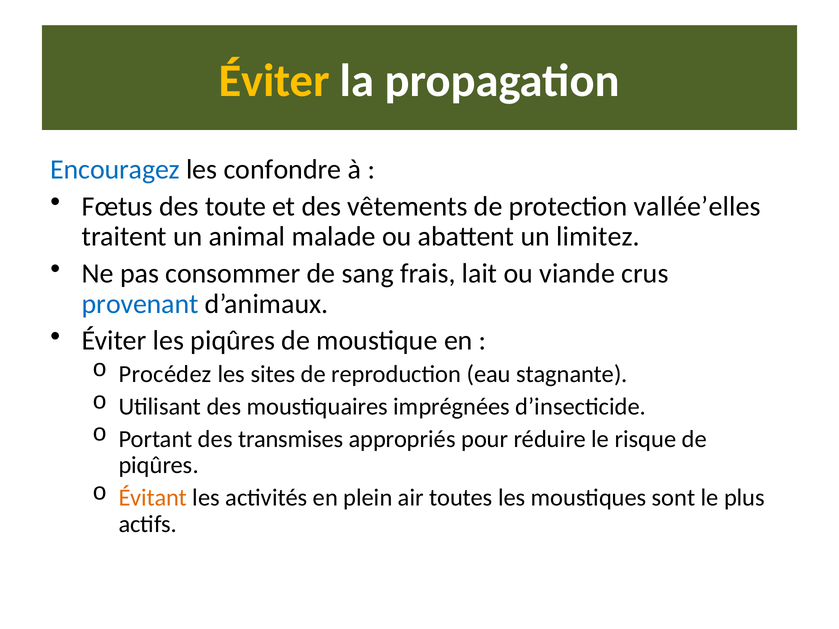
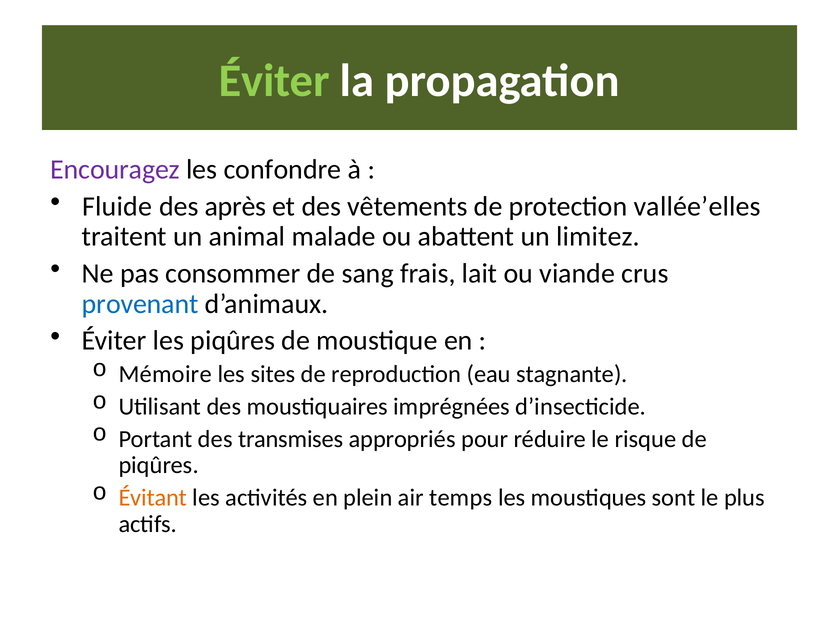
Éviter colour: yellow -> light green (274, 81)
Encouragez colour: blue -> purple (115, 170)
Fœtus: Fœtus -> Fluide (117, 207)
toute: toute -> après (236, 207)
Procédez: Procédez -> Mémoire (165, 375)
toutes: toutes -> temps (461, 498)
